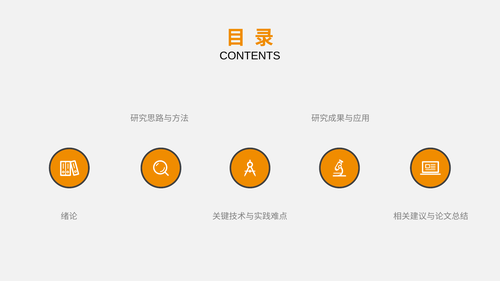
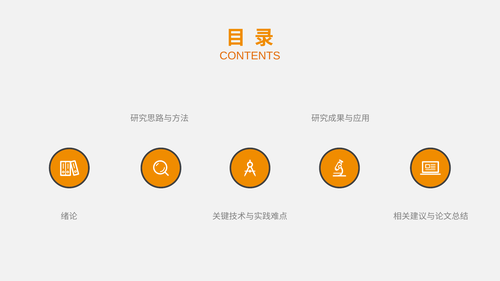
CONTENTS colour: black -> orange (250, 56)
